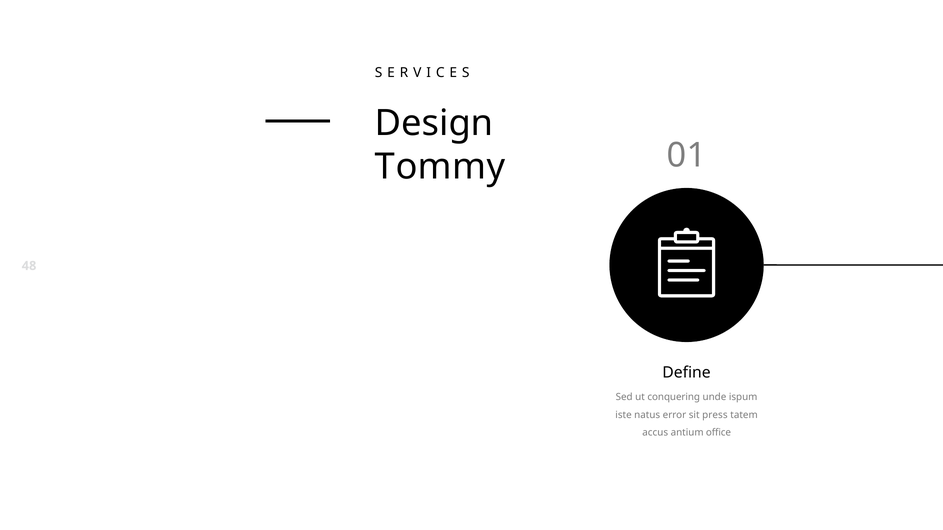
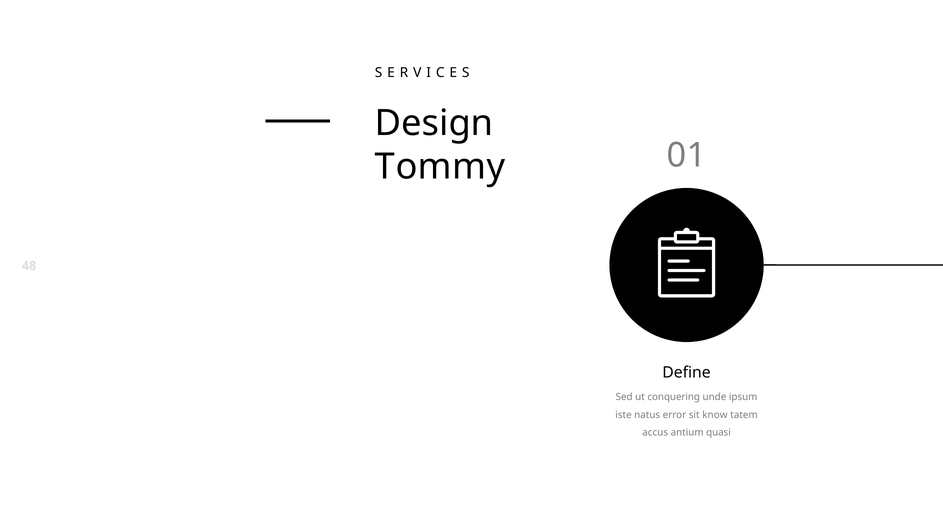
ispum: ispum -> ipsum (743, 398)
press: press -> know (715, 415)
office: office -> quasi (718, 433)
